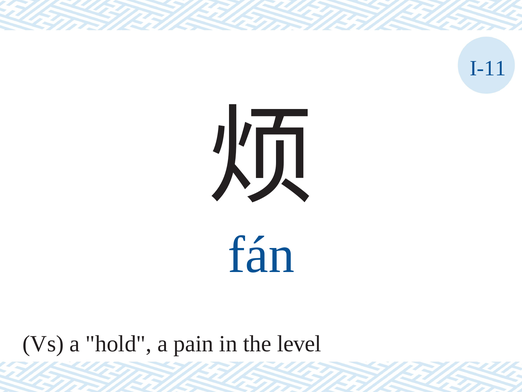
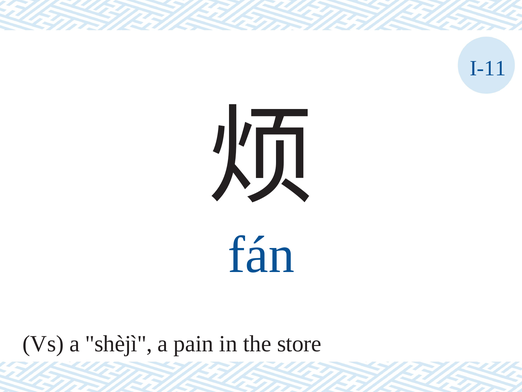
hold: hold -> shèjì (119, 344)
level: level -> store (299, 344)
